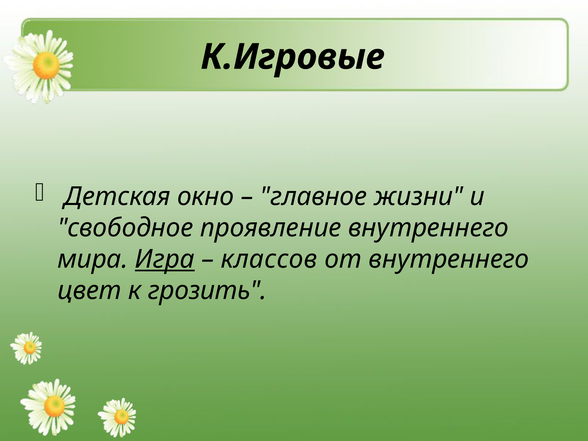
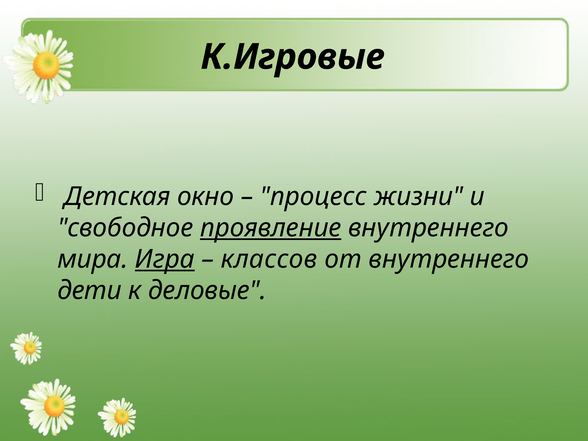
главное: главное -> процесс (313, 197)
проявление underline: none -> present (271, 228)
цвет: цвет -> дети (89, 291)
грозить: грозить -> деловые (207, 291)
